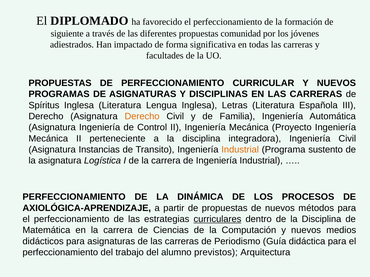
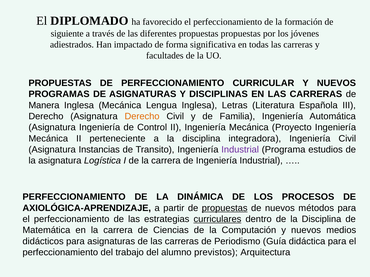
propuestas comunidad: comunidad -> propuestas (241, 34)
Spíritus: Spíritus -> Manera (44, 105)
Inglesa Literatura: Literatura -> Mecánica (120, 105)
Industrial colour: orange -> purple (240, 150)
sustento: sustento -> estudios (326, 150)
propuestas underline: none -> present (225, 208)
